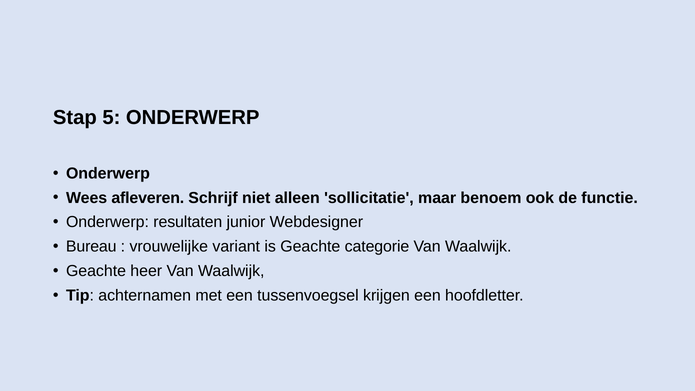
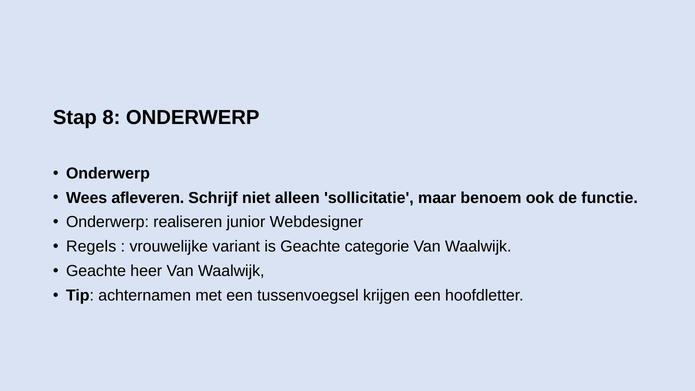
5: 5 -> 8 (111, 117)
resultaten: resultaten -> realiseren (188, 222)
Bureau: Bureau -> Regels (91, 247)
